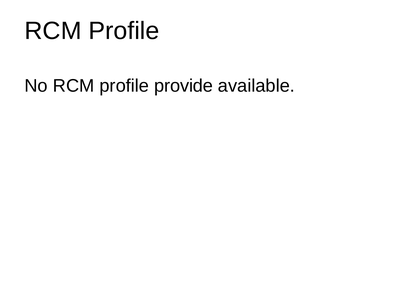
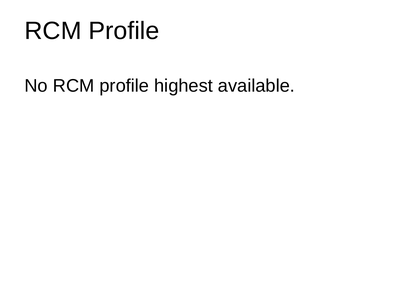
provide: provide -> highest (184, 86)
